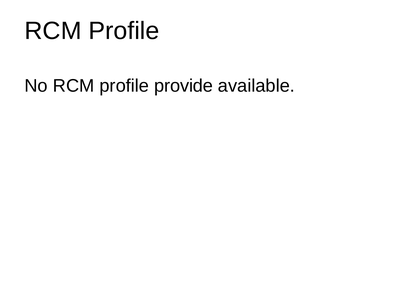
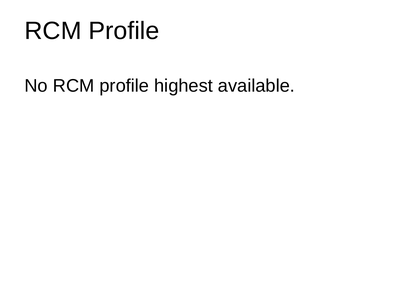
provide: provide -> highest (184, 86)
